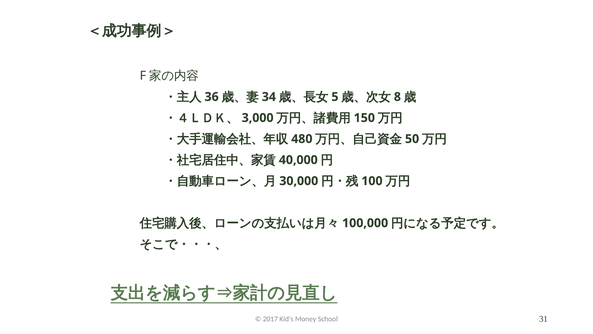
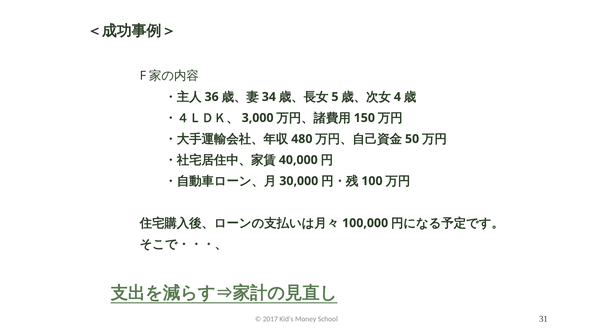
8: 8 -> 4 (397, 97)
